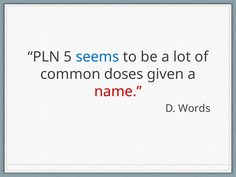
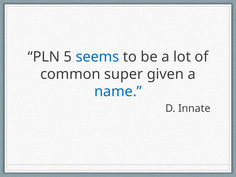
doses: doses -> super (124, 74)
name colour: red -> blue (118, 91)
Words: Words -> Innate (194, 109)
